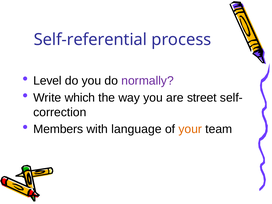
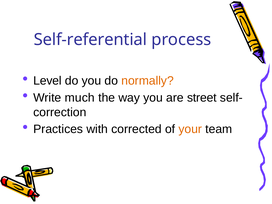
normally colour: purple -> orange (148, 81)
which: which -> much (80, 98)
Members: Members -> Practices (58, 129)
language: language -> corrected (136, 129)
